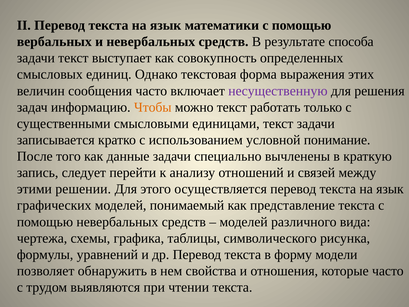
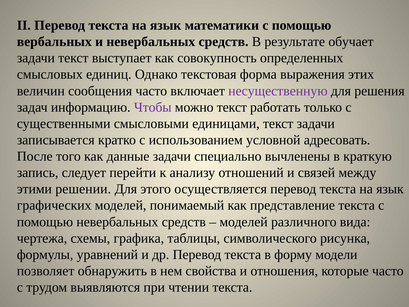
способа: способа -> обучает (351, 42)
Чтобы colour: orange -> purple (153, 107)
понимание: понимание -> адресовать (337, 140)
